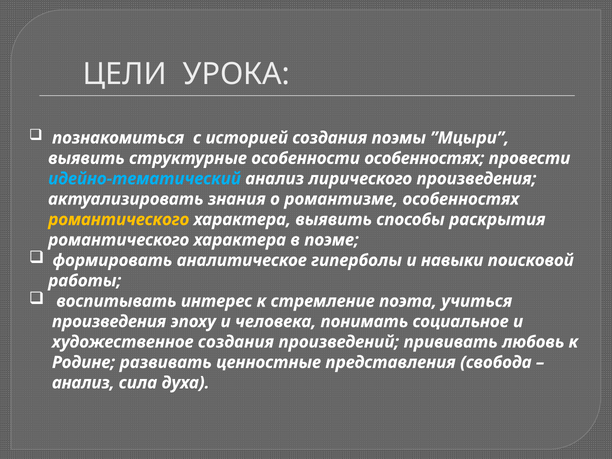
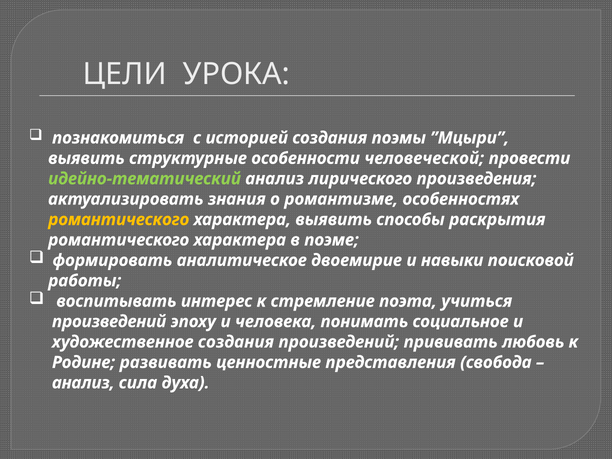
особенности особенностях: особенностях -> человеческой (424, 158)
идейно-тематический colour: light blue -> light green (145, 179)
гиперболы: гиперболы -> двоемирие (357, 260)
произведения: произведения -> произведений (109, 322)
